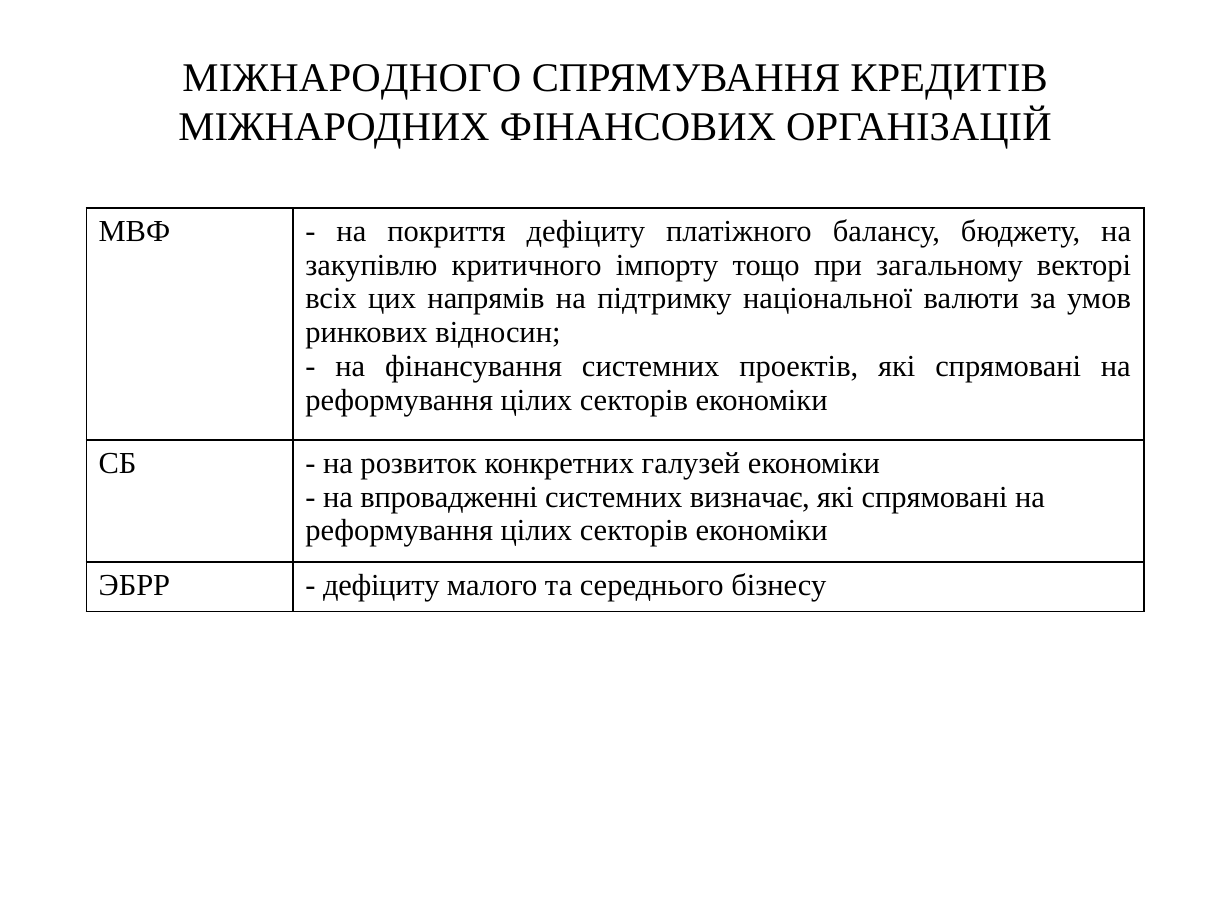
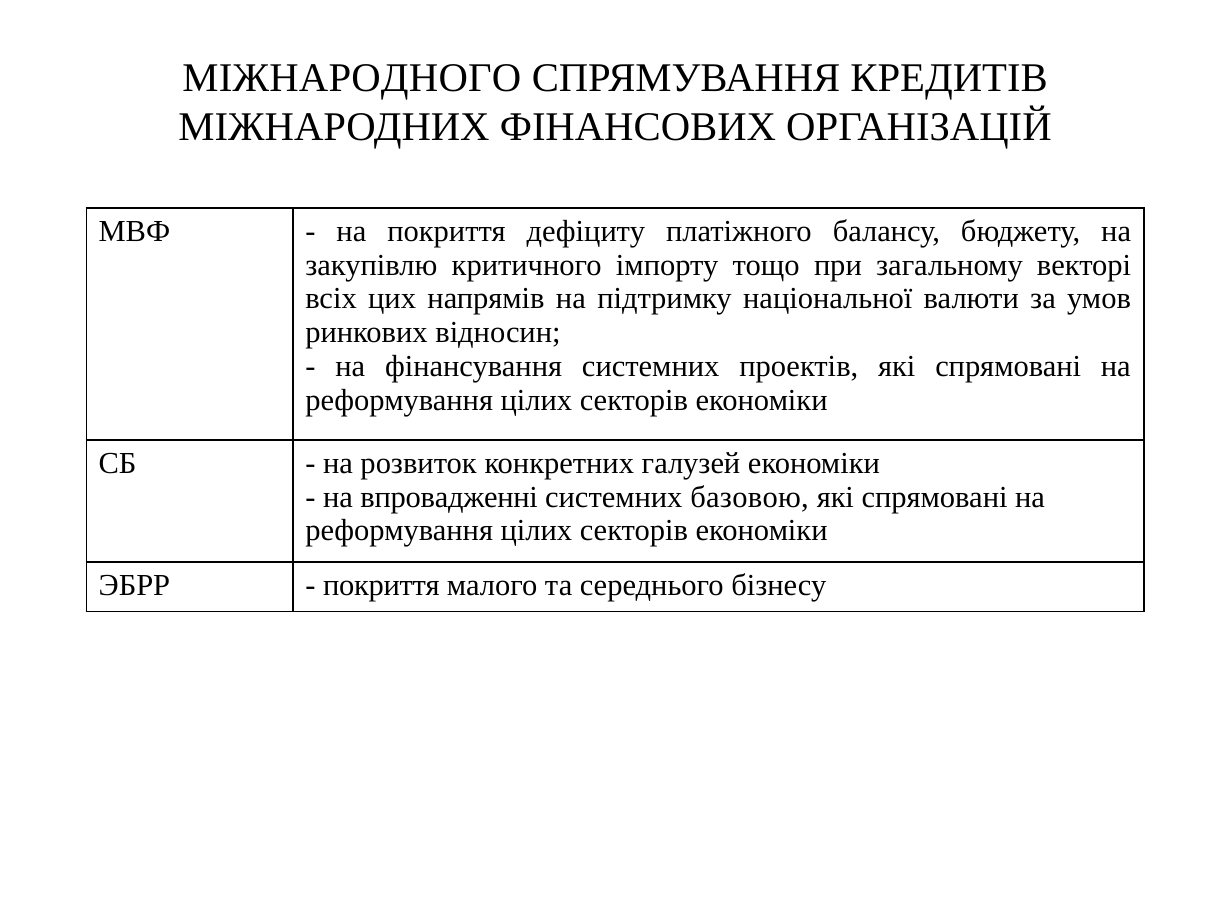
визначає: визначає -> базовою (750, 497)
дефіциту: дефіциту -> покриття (381, 585)
